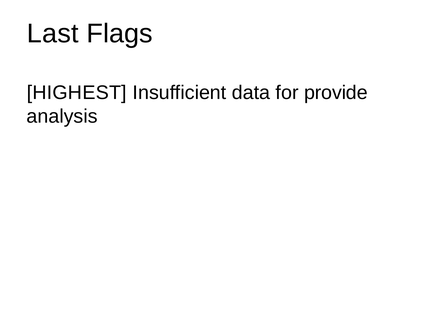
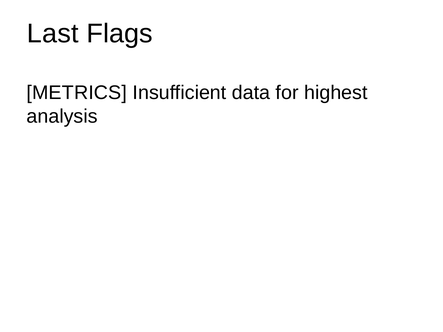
HIGHEST: HIGHEST -> METRICS (77, 93)
provide: provide -> highest (336, 93)
